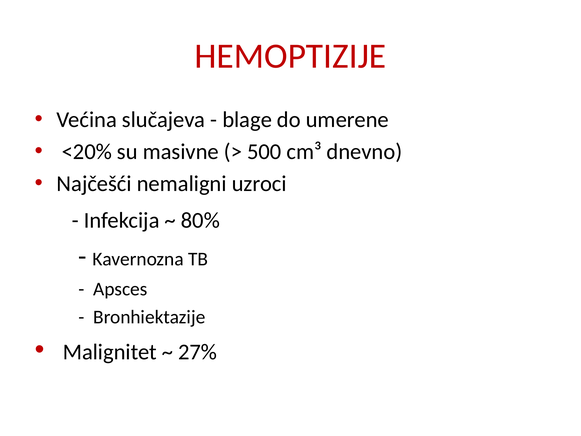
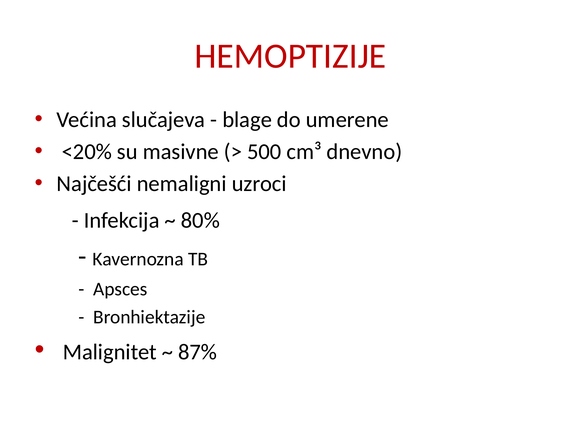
27%: 27% -> 87% (198, 352)
